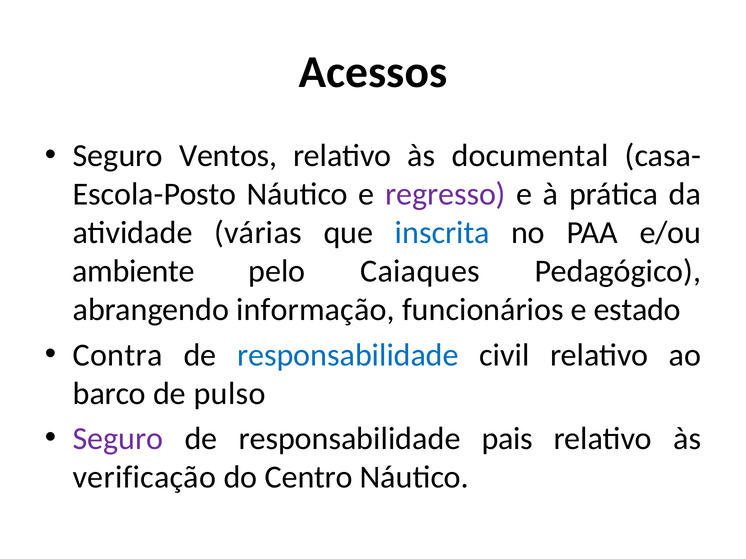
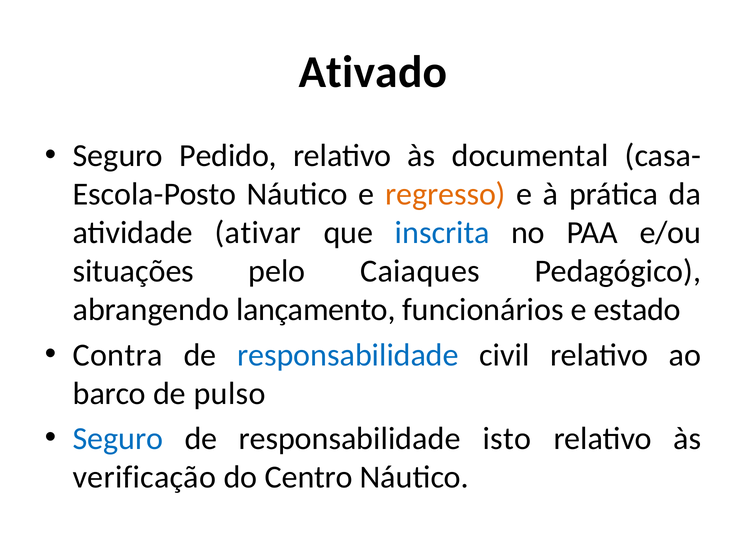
Acessos: Acessos -> Ativado (373, 72)
Ventos: Ventos -> Pedido (228, 156)
regresso colour: purple -> orange (445, 194)
várias: várias -> ativar (258, 233)
ambiente: ambiente -> situações (133, 271)
informação: informação -> lançamento (316, 310)
Seguro colour: purple -> blue (118, 439)
pais: pais -> isto (507, 439)
